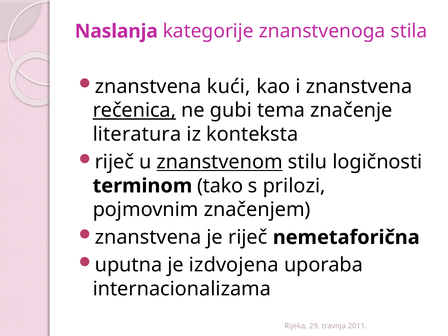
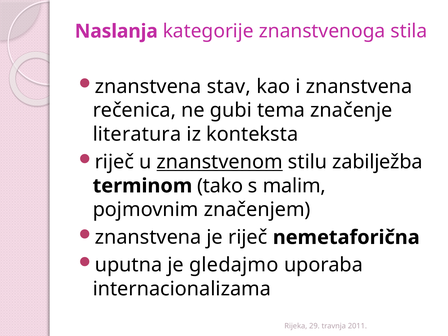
kući: kući -> stav (229, 87)
rečenica underline: present -> none (134, 110)
logičnosti: logičnosti -> zabilježba (377, 162)
prilozi: prilozi -> malim (294, 186)
izdvojena: izdvojena -> gledajmo (234, 265)
